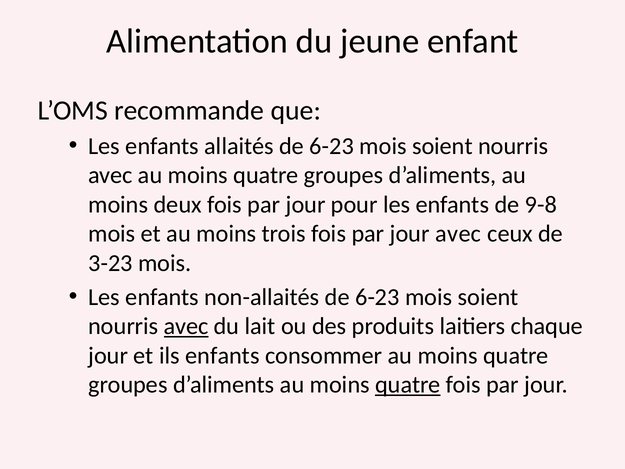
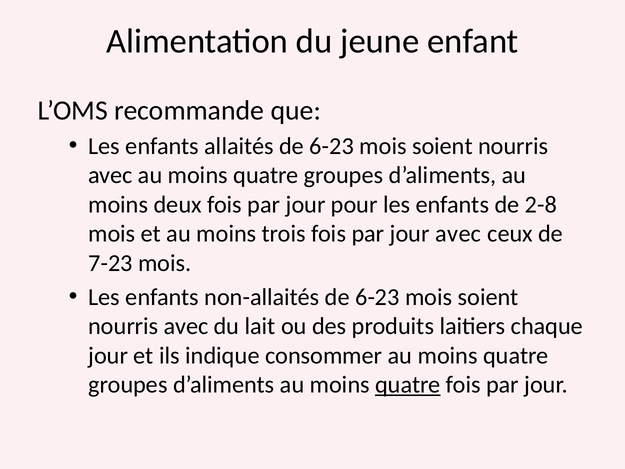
9-8: 9-8 -> 2-8 (541, 205)
3-23: 3-23 -> 7-23 (110, 263)
avec underline: present -> none (186, 326)
ils enfants: enfants -> indique (222, 355)
